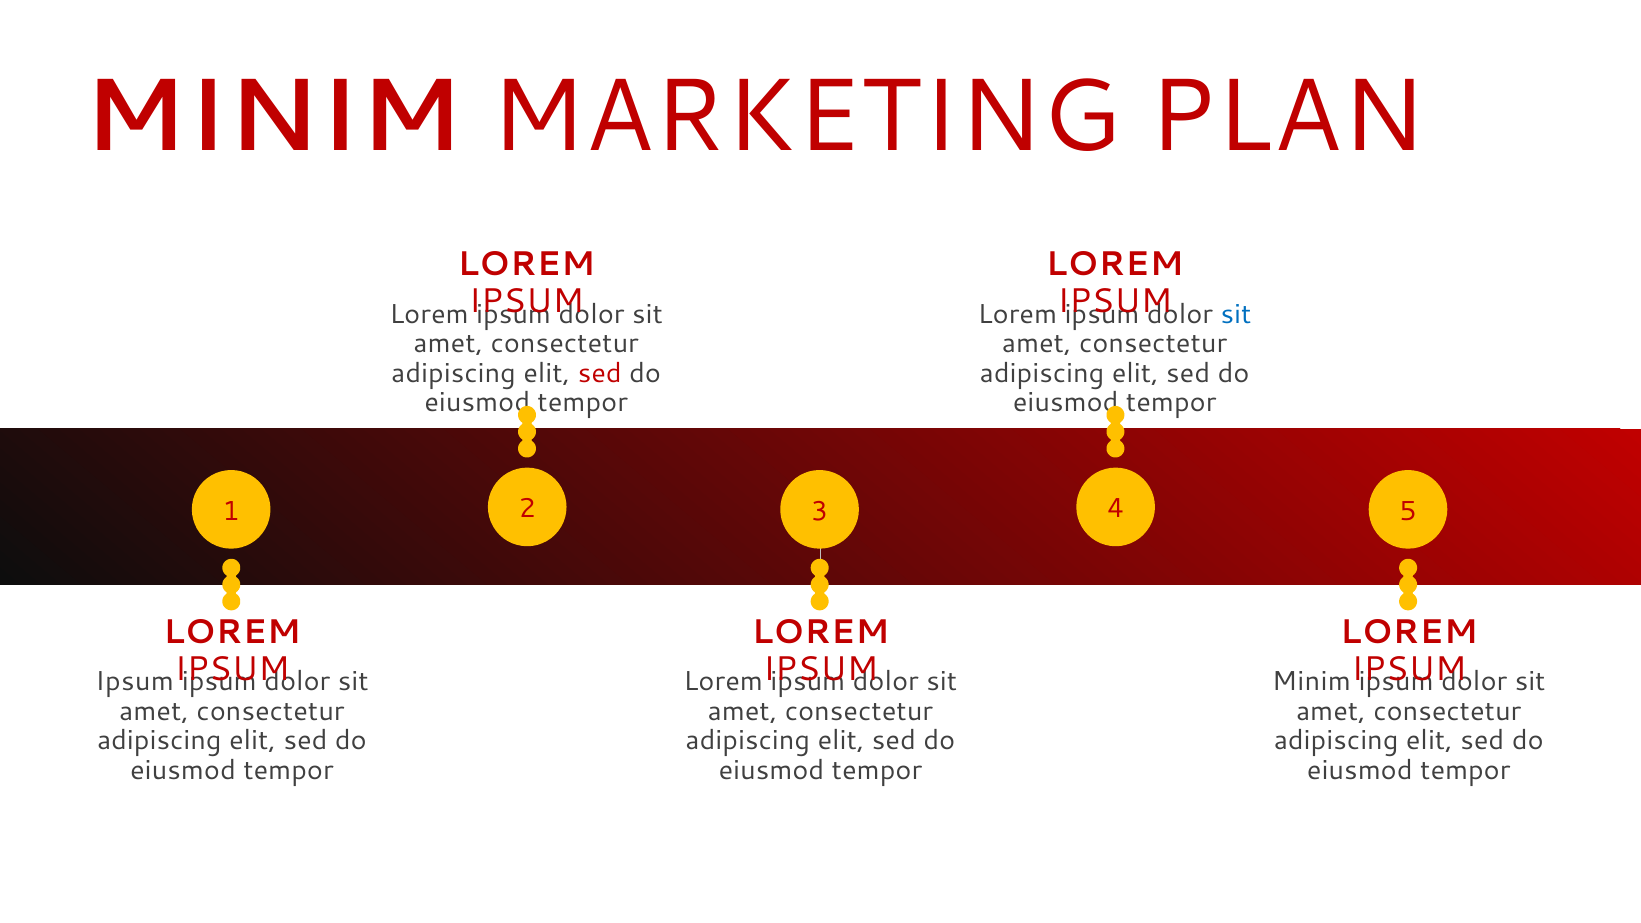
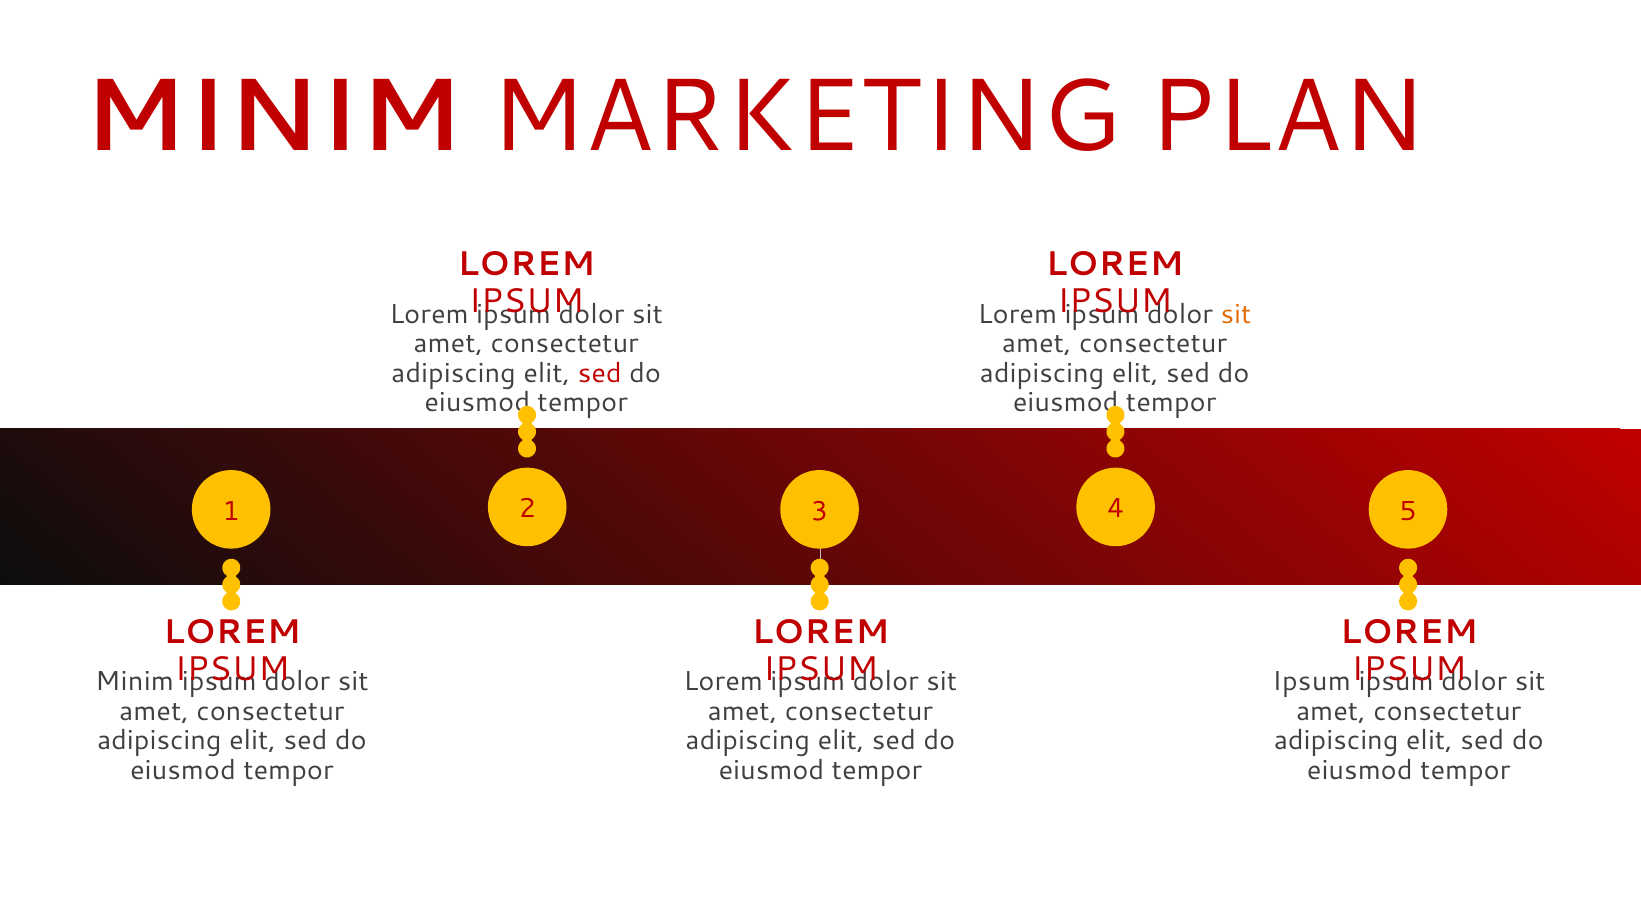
sit colour: blue -> orange (1236, 314)
Ipsum: Ipsum -> Minim (135, 682)
Minim: Minim -> Ipsum (1311, 682)
